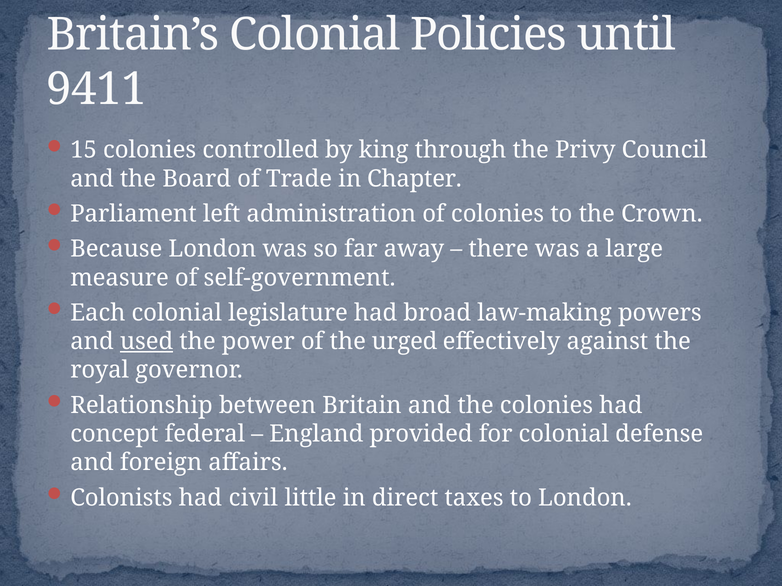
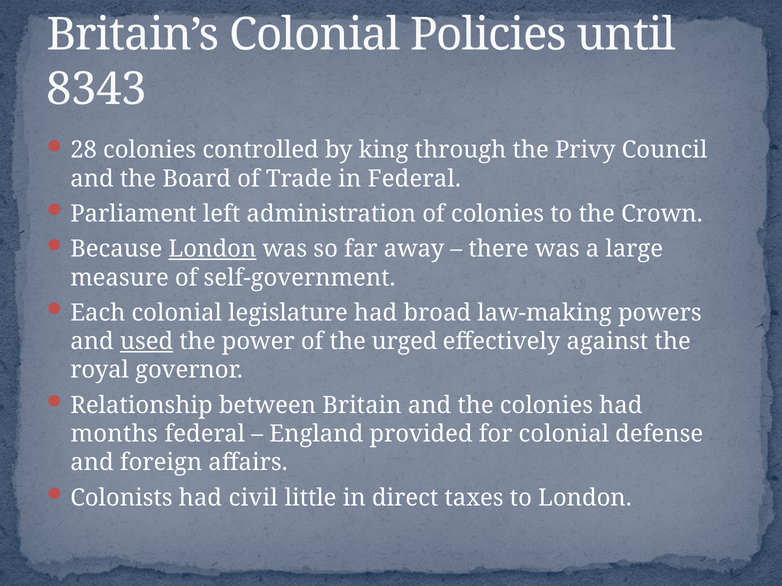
9411: 9411 -> 8343 (96, 89)
15: 15 -> 28 (84, 150)
in Chapter: Chapter -> Federal (414, 179)
London underline: none -> present (212, 249)
concept: concept -> months (114, 434)
